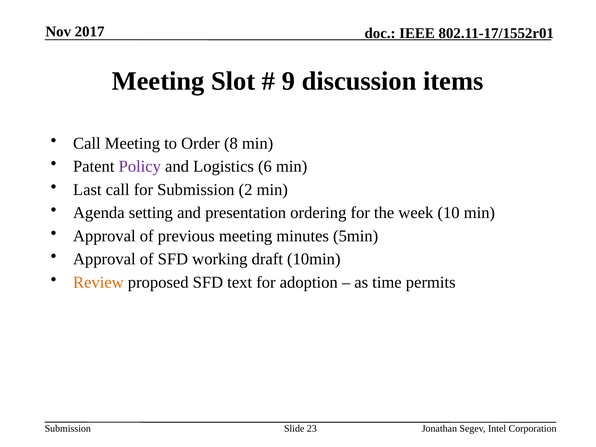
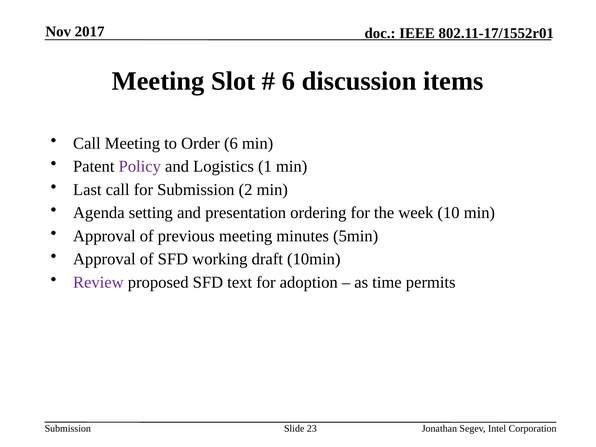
9: 9 -> 6 (288, 81)
Order 8: 8 -> 6 (231, 143)
6: 6 -> 1 (265, 166)
Review colour: orange -> purple (98, 282)
